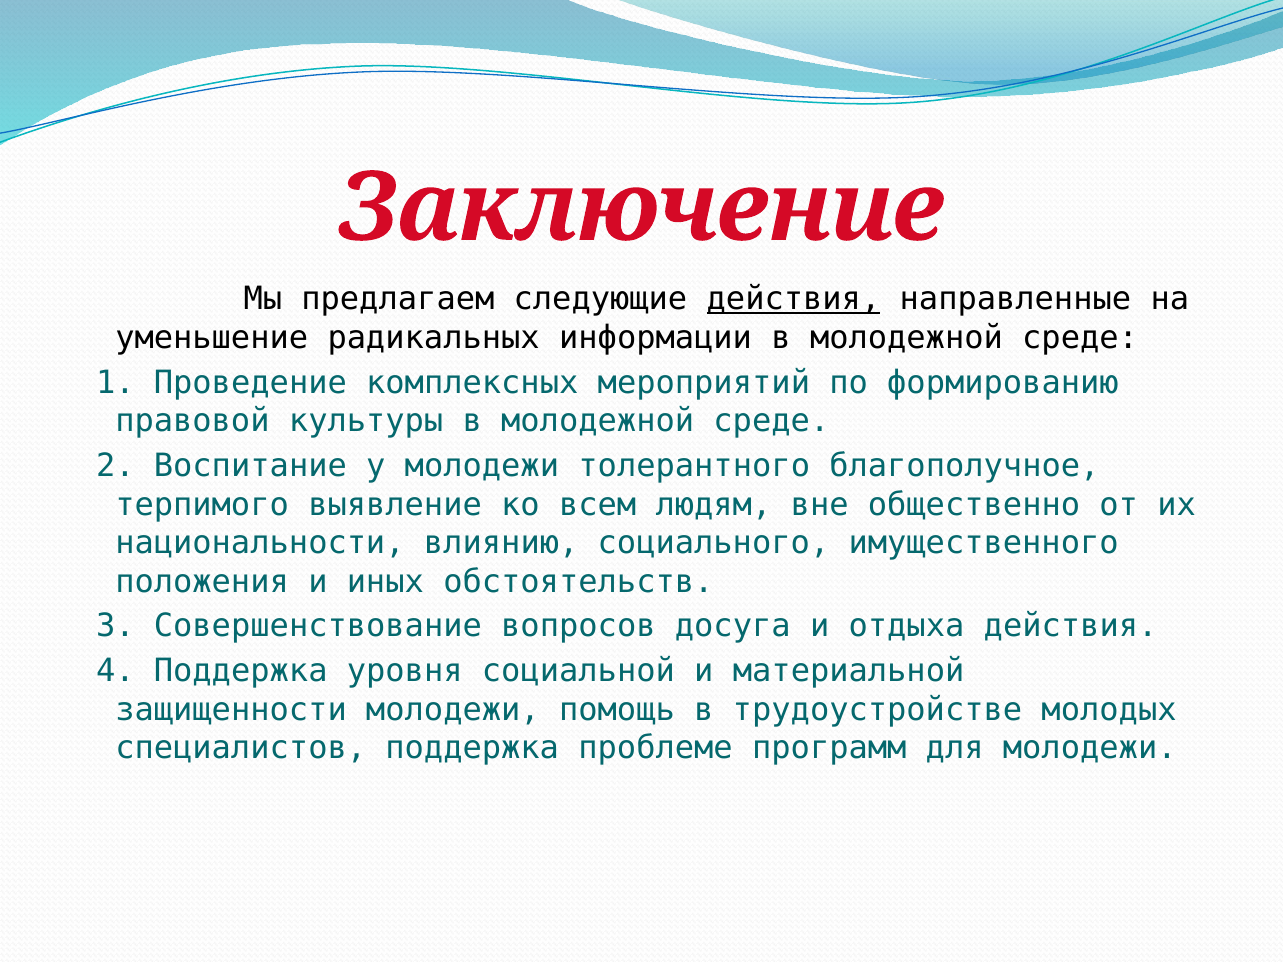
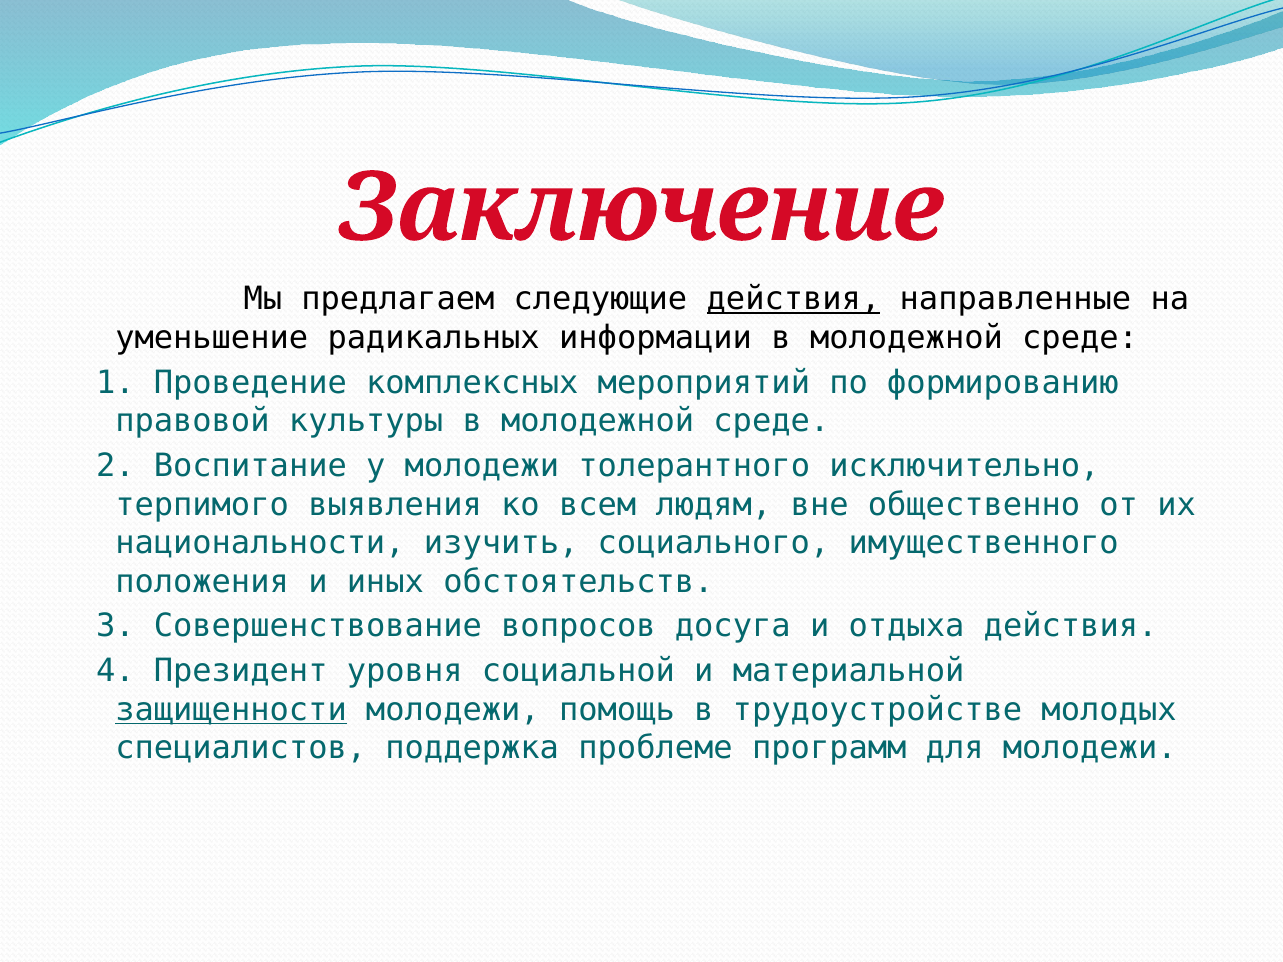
благополучное: благополучное -> исключительно (964, 466)
выявление: выявление -> выявления (395, 505)
влиянию: влиянию -> изучить (501, 543)
4 Поддержка: Поддержка -> Президент (241, 671)
защищенности underline: none -> present (231, 710)
